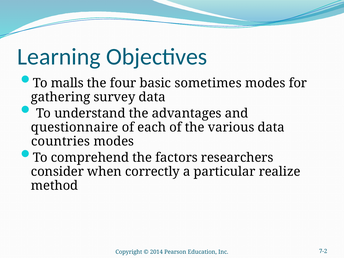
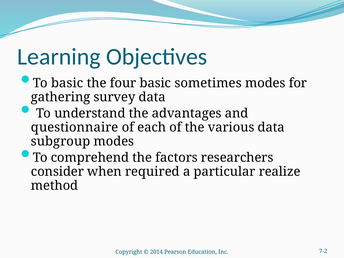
To malls: malls -> basic (67, 83)
countries: countries -> subgroup (61, 141)
correctly: correctly -> required (152, 172)
